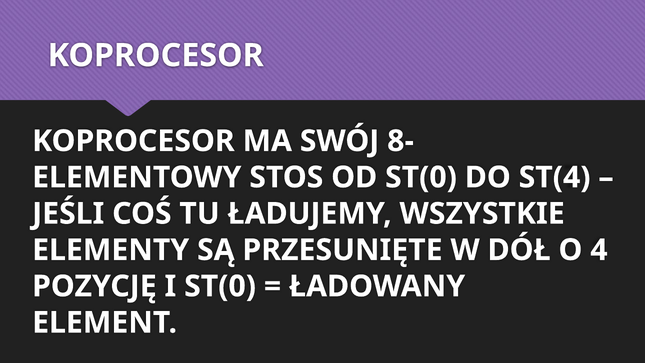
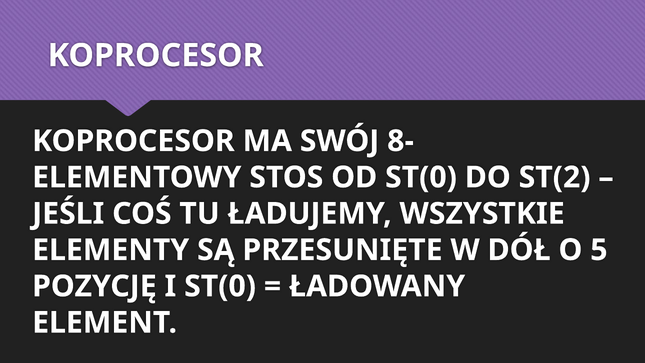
ST(4: ST(4 -> ST(2 (555, 177)
4: 4 -> 5 (599, 250)
